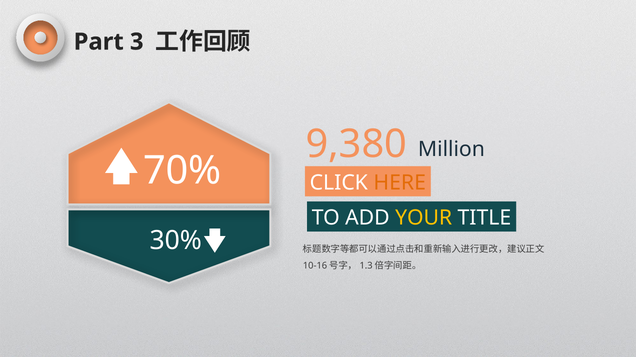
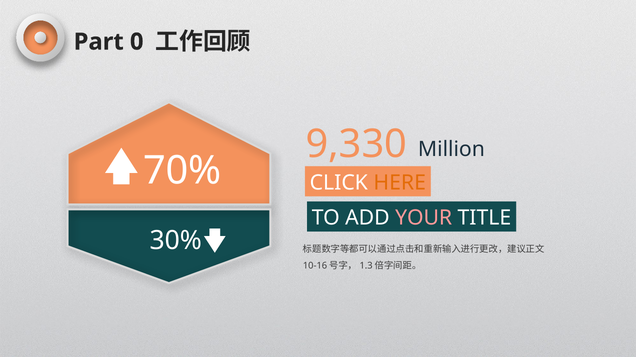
3: 3 -> 0 (137, 42)
9,380: 9,380 -> 9,330 (356, 145)
YOUR colour: yellow -> pink (424, 218)
